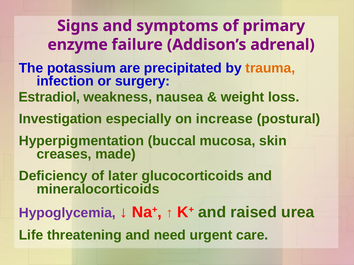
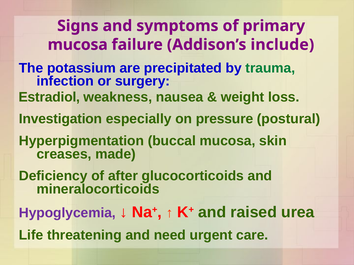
enzyme: enzyme -> mucosa (78, 45)
adrenal: adrenal -> include (282, 45)
trauma colour: orange -> green (270, 68)
increase: increase -> pressure (224, 119)
later: later -> after (123, 176)
